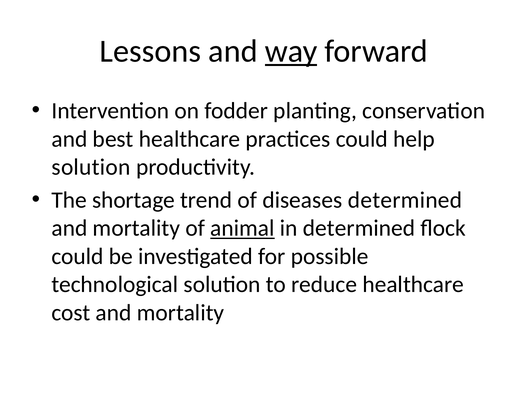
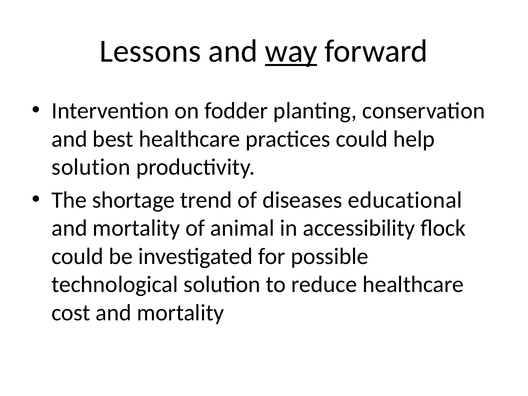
diseases determined: determined -> educational (405, 200)
animal underline: present -> none (242, 228)
in determined: determined -> accessibility (359, 228)
